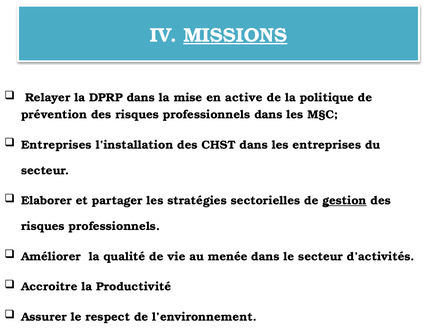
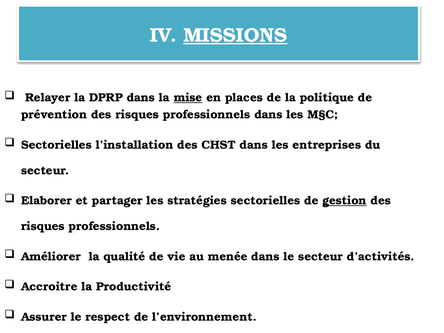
mise underline: none -> present (188, 98)
active: active -> places (244, 98)
Entreprises: Entreprises -> Sectorielles (56, 145)
